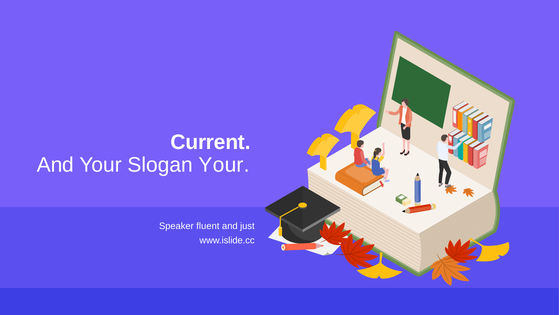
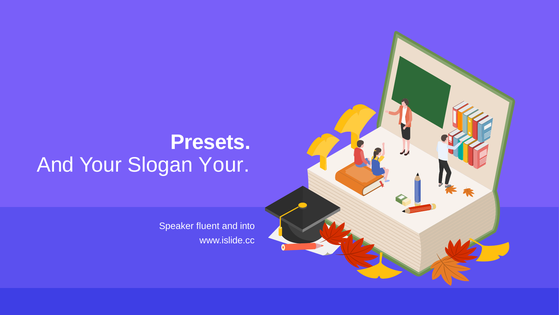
Current: Current -> Presets (211, 142)
just: just -> into (247, 226)
